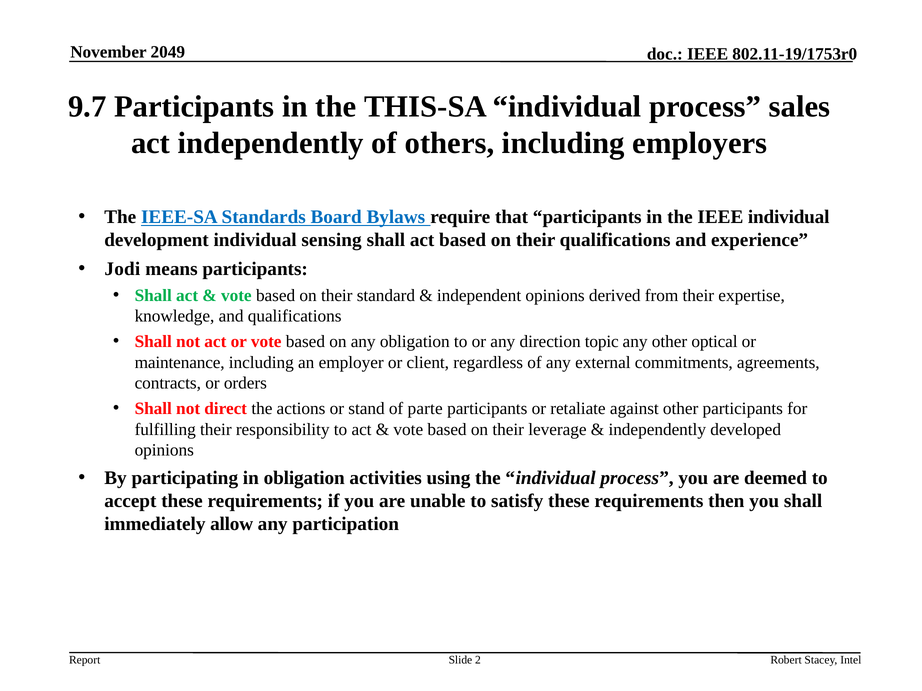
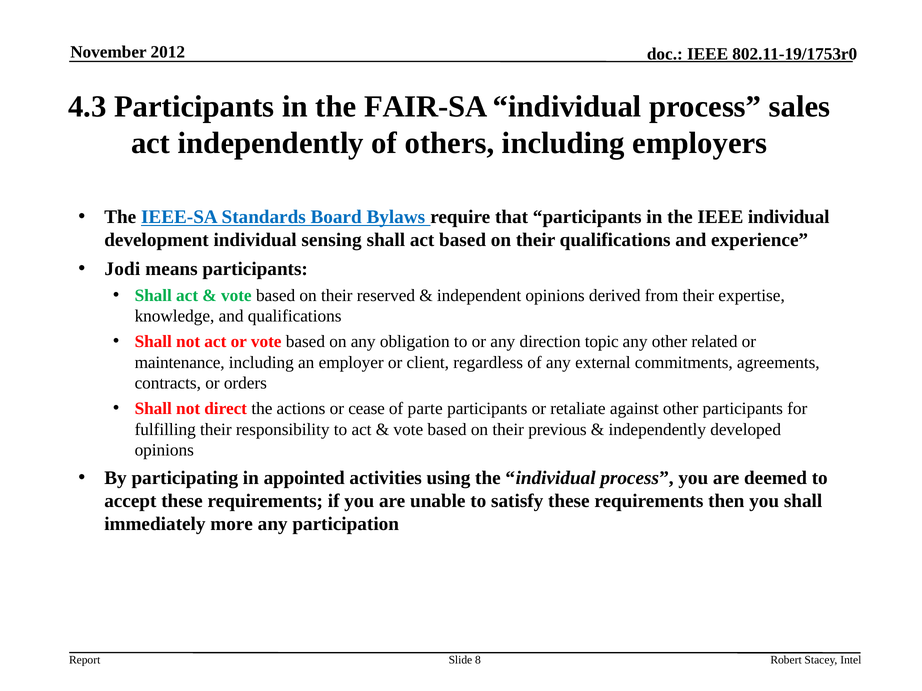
2049: 2049 -> 2012 (168, 52)
9.7: 9.7 -> 4.3 (87, 107)
THIS-SA: THIS-SA -> FAIR-SA (426, 107)
standard: standard -> reserved (386, 296)
optical: optical -> related (714, 342)
stand: stand -> cease (367, 409)
leverage: leverage -> previous (558, 430)
in obligation: obligation -> appointed (304, 478)
allow: allow -> more (232, 524)
2: 2 -> 8 (478, 661)
